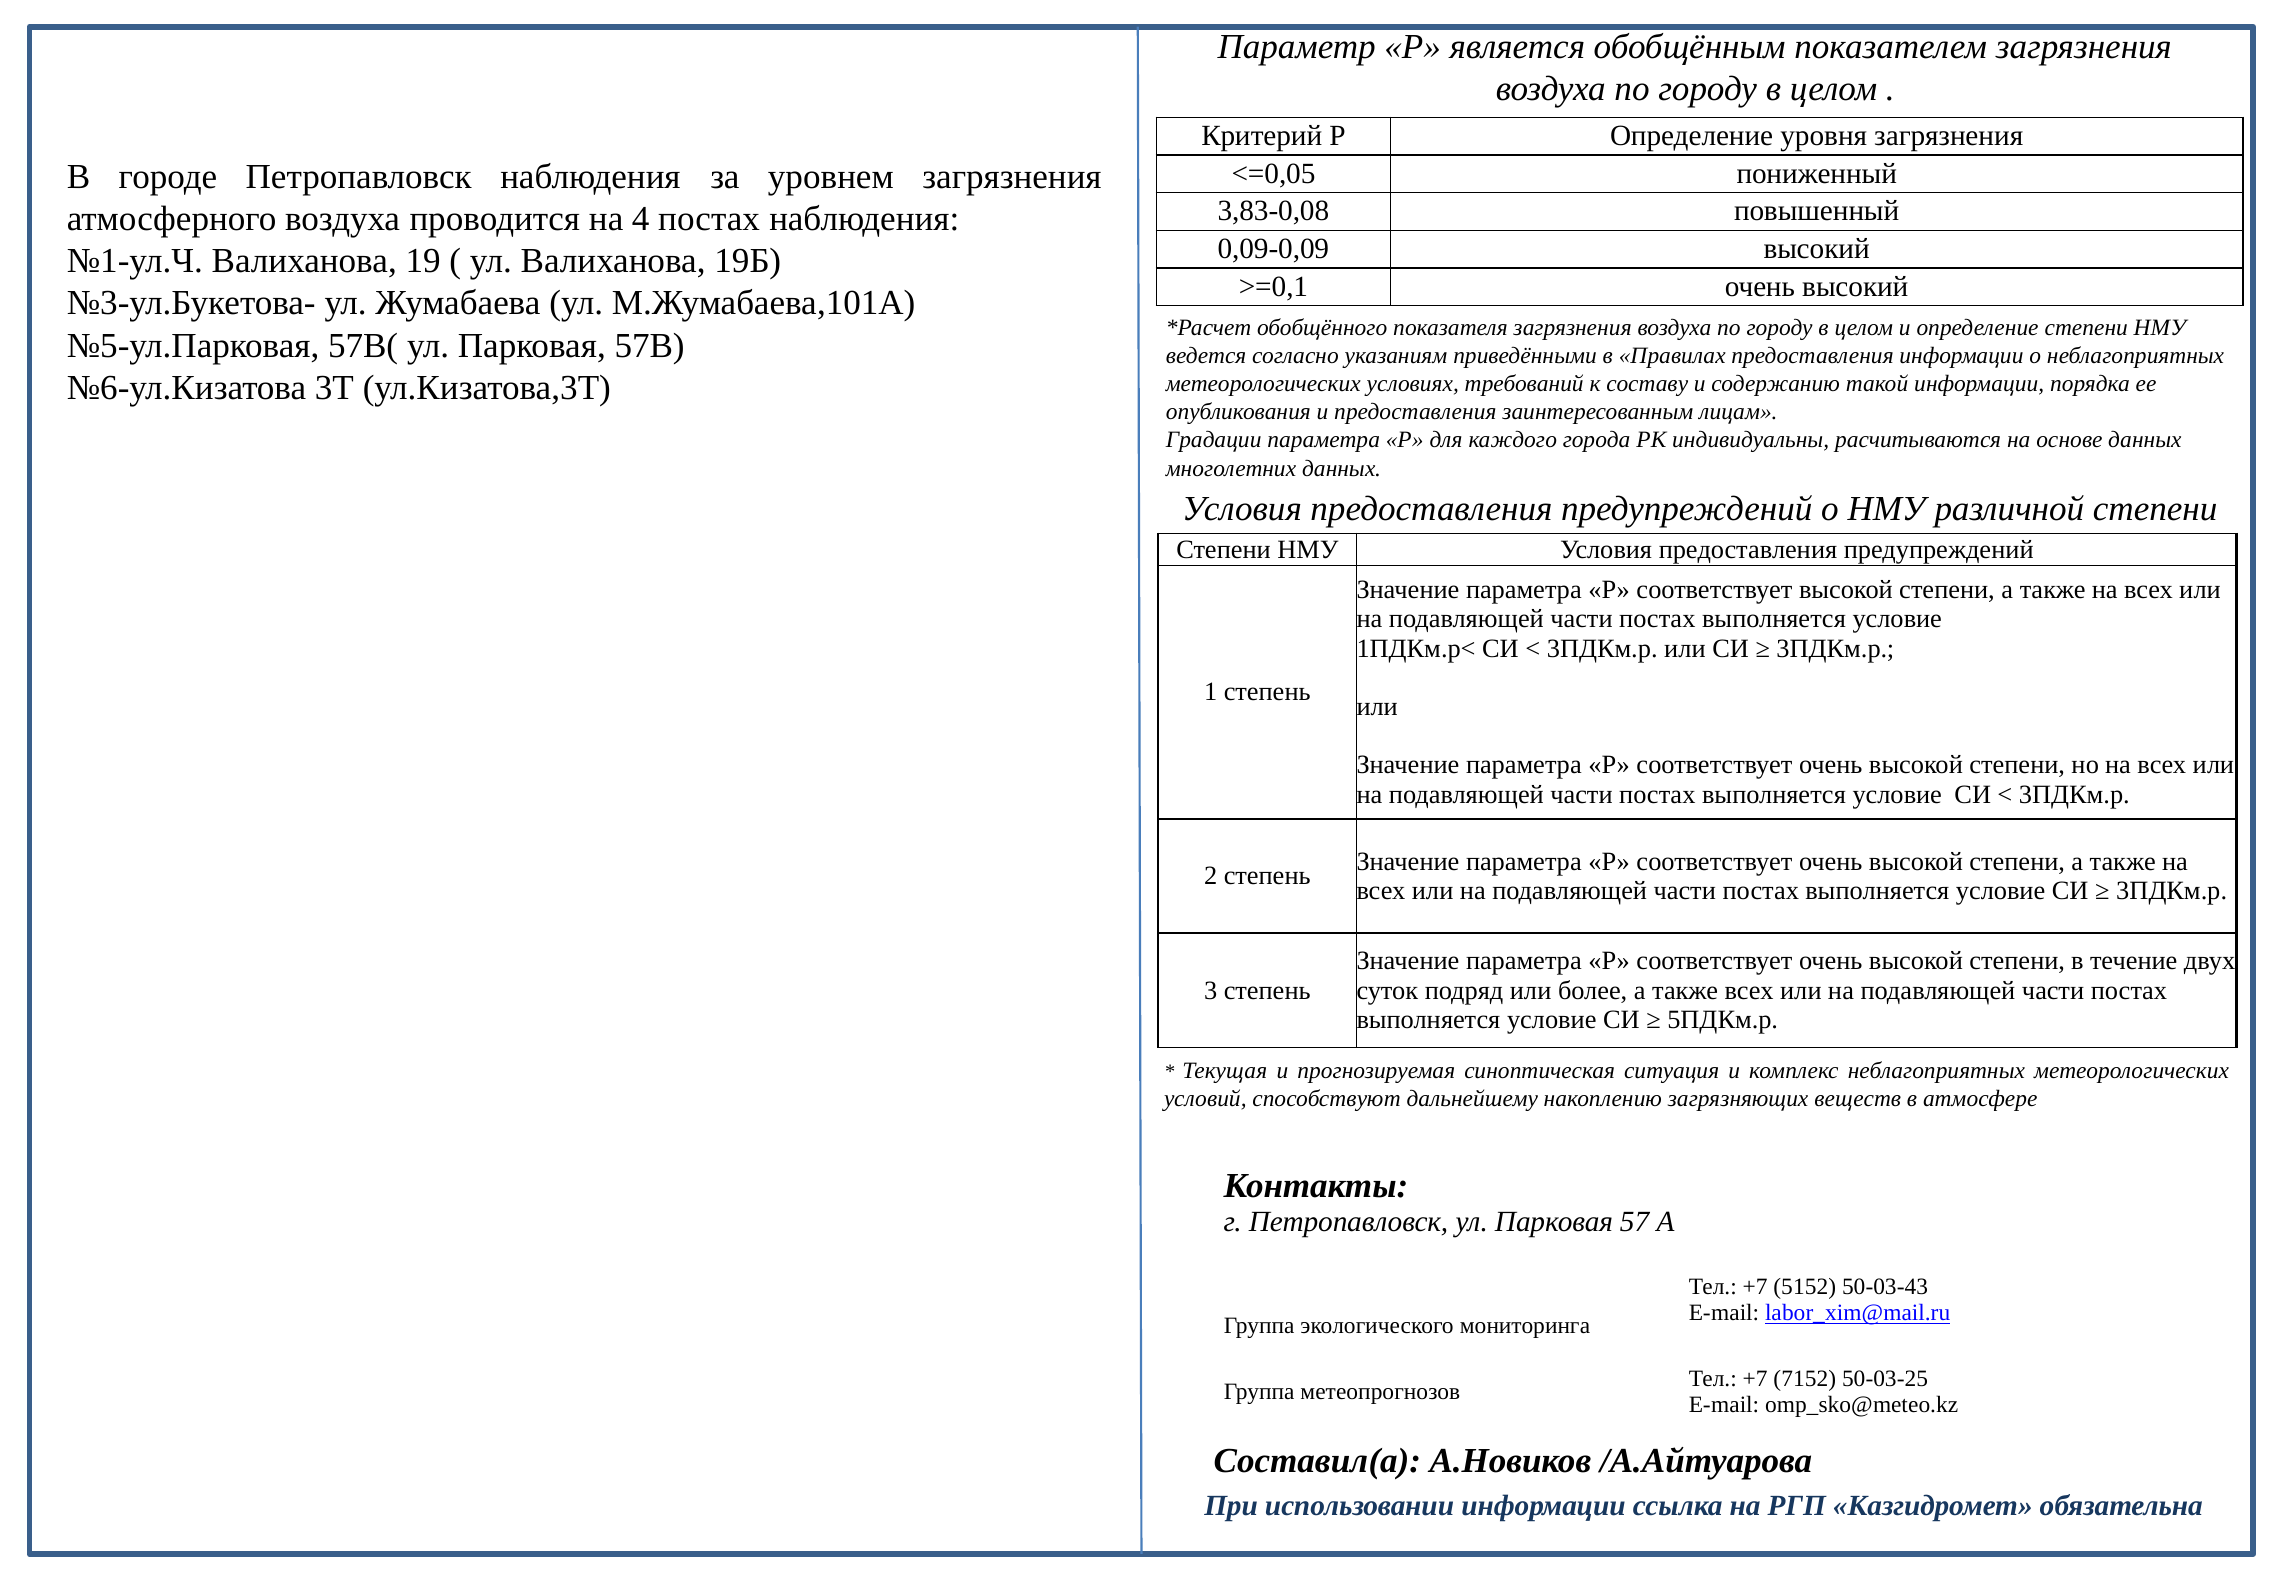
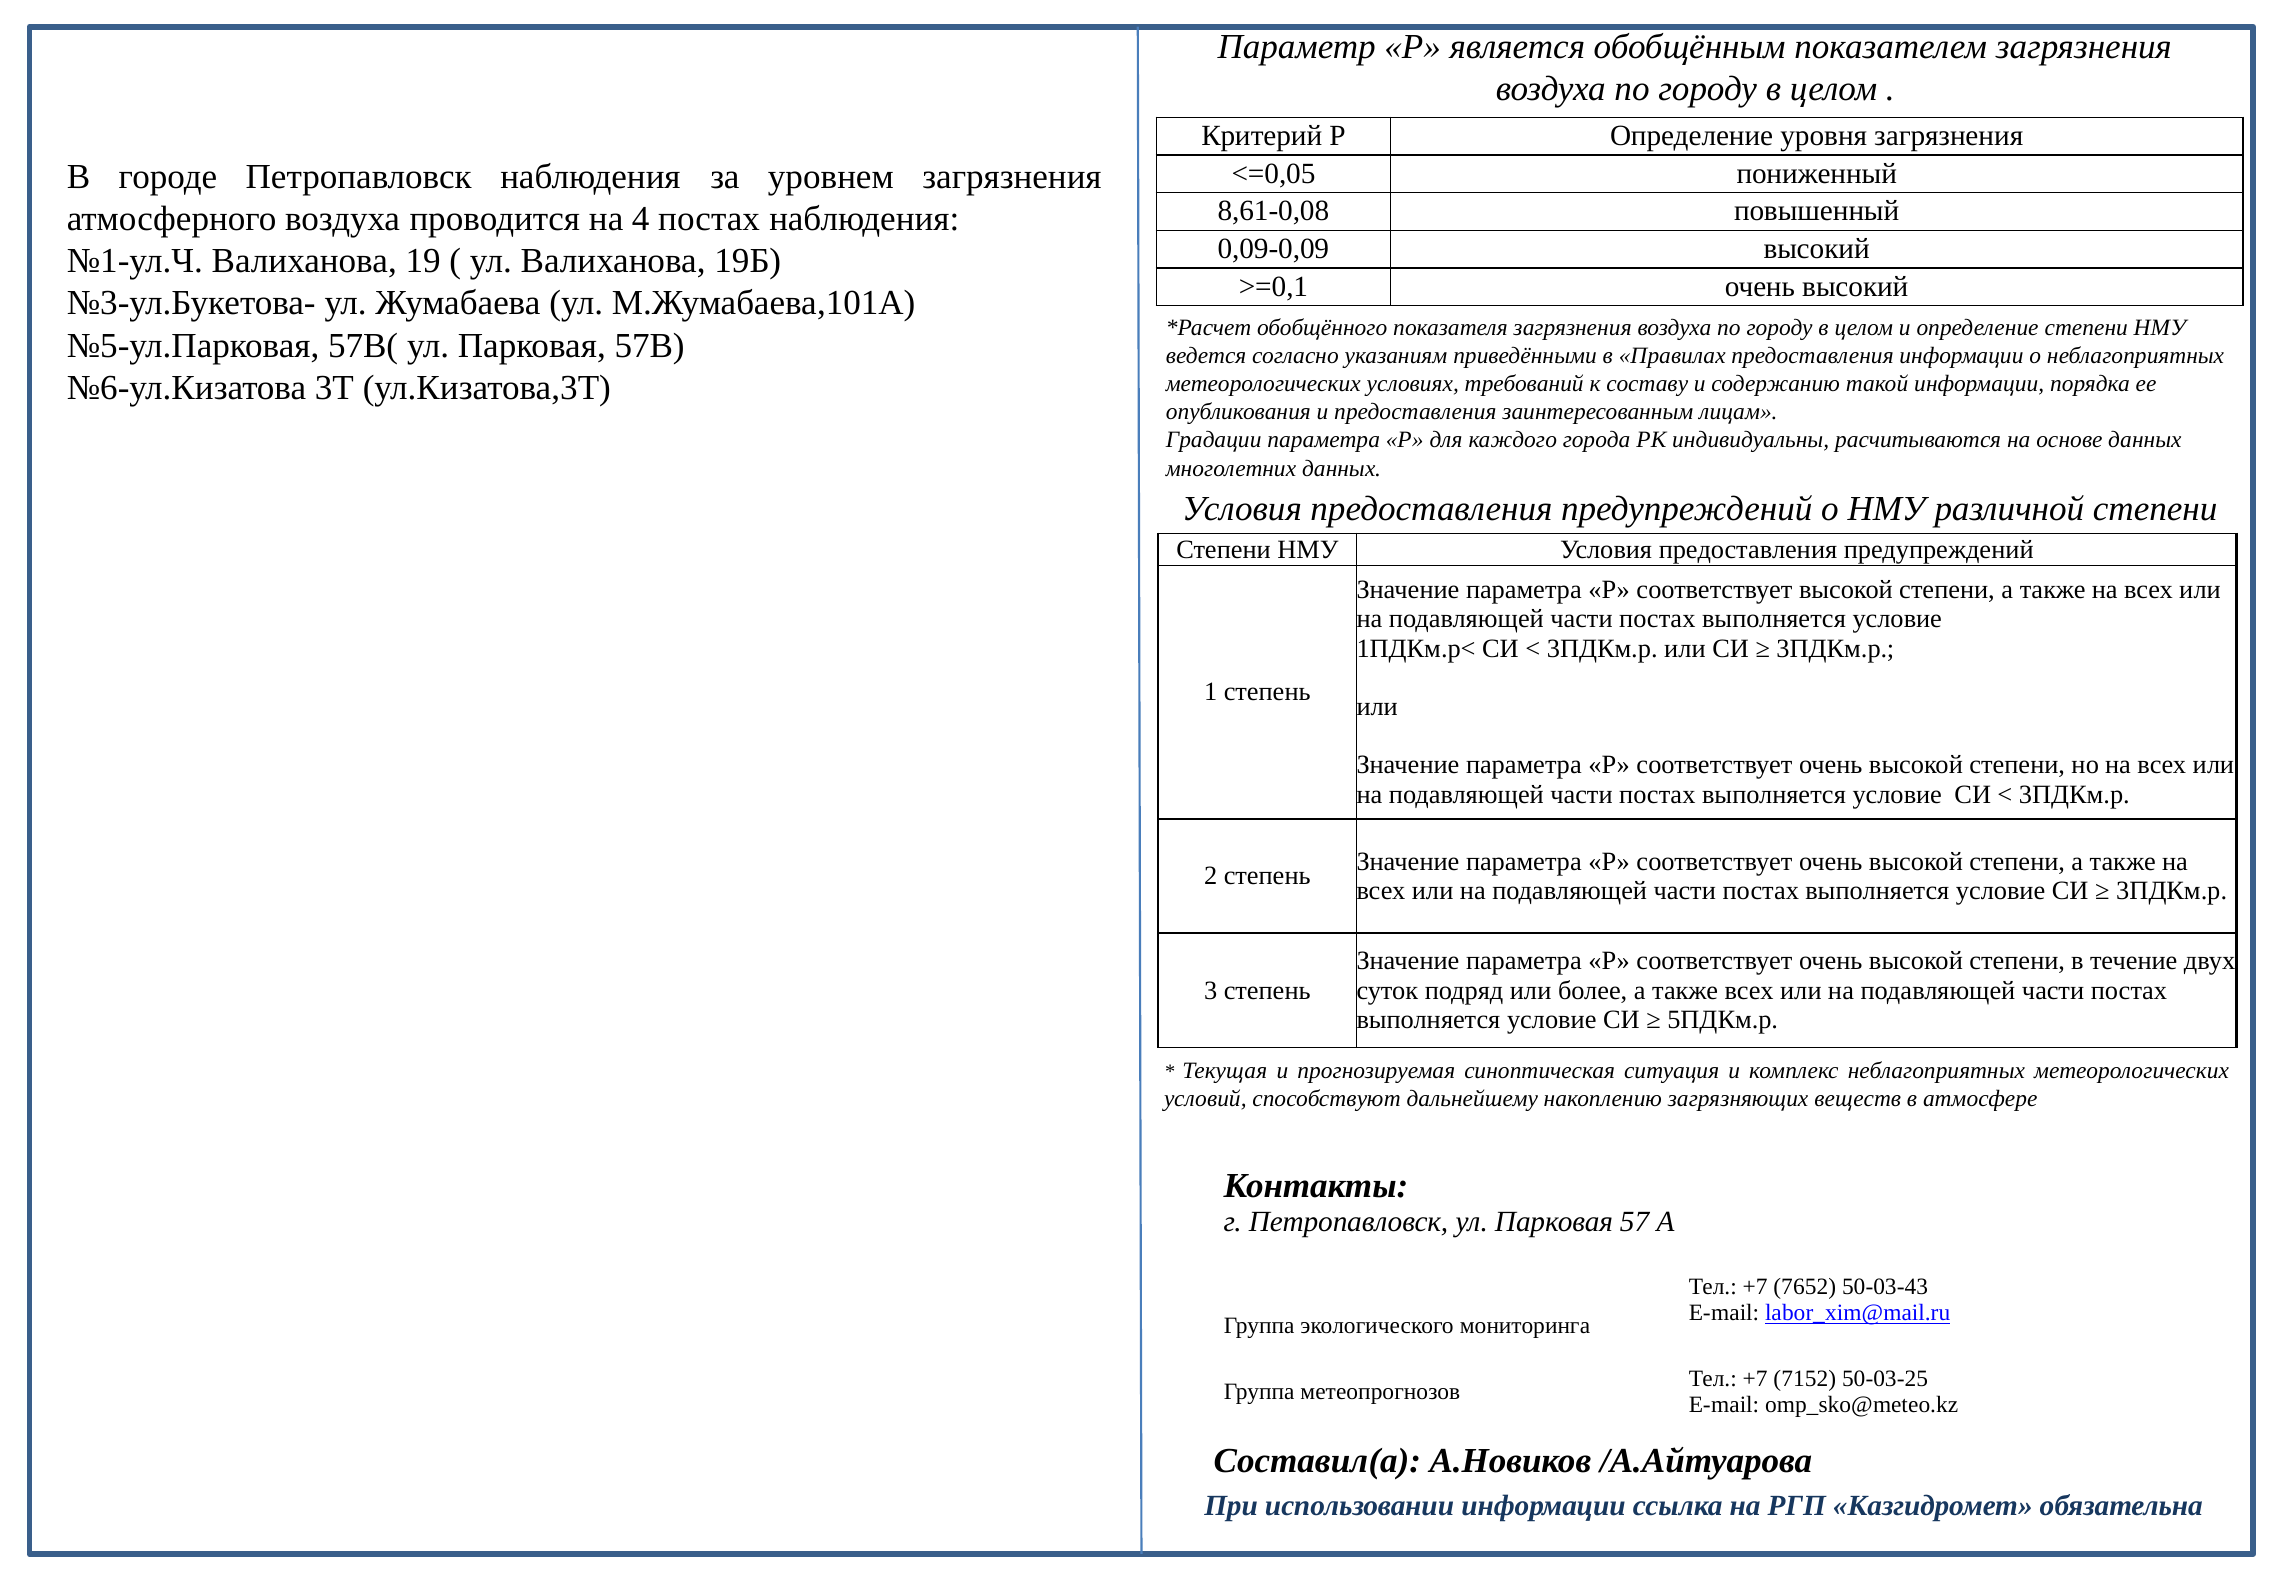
3,83-0,08: 3,83-0,08 -> 8,61-0,08 (1273, 211)
5152: 5152 -> 7652 (1805, 1287)
